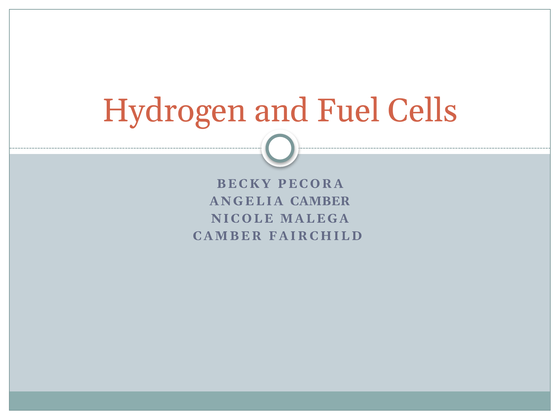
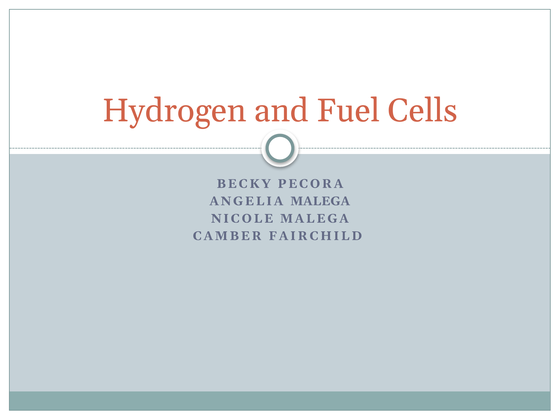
ANGELIA CAMBER: CAMBER -> MALEGA (320, 201)
